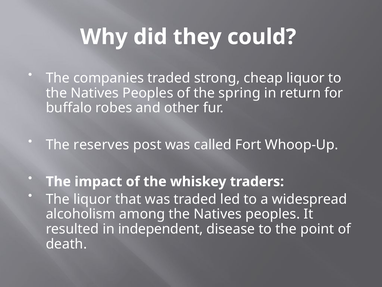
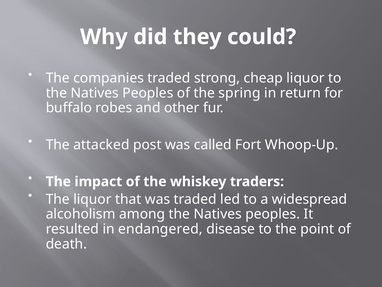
reserves: reserves -> attacked (101, 145)
independent: independent -> endangered (160, 229)
